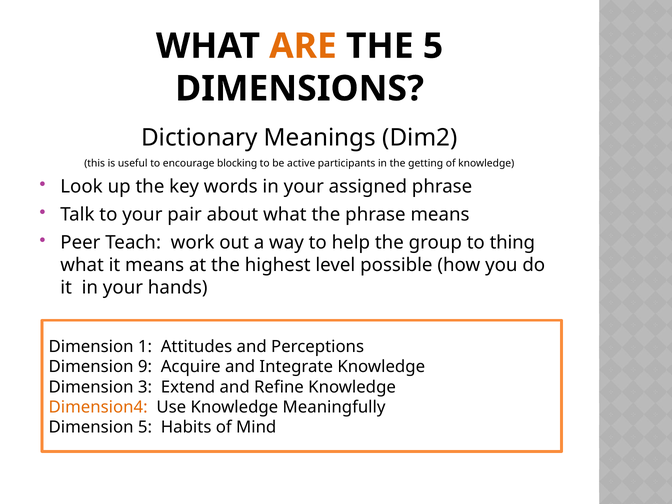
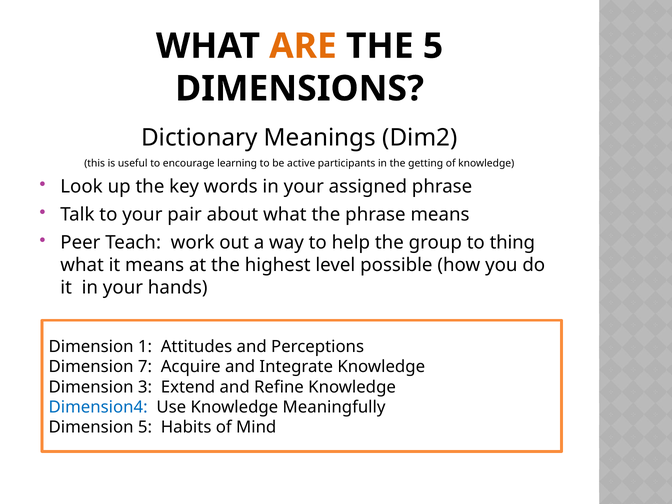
blocking: blocking -> learning (237, 163)
9: 9 -> 7 (145, 367)
Dimension4 colour: orange -> blue (98, 407)
